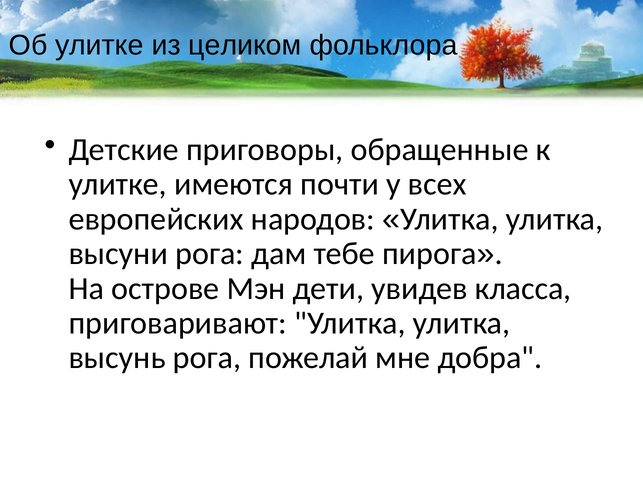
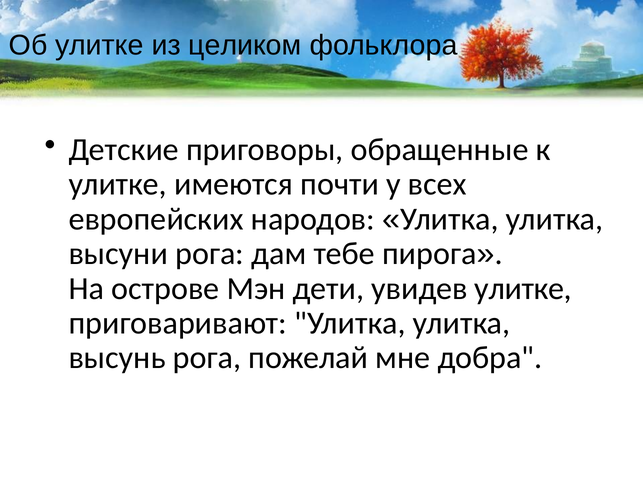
увидев класса: класса -> улитке (523, 289)
